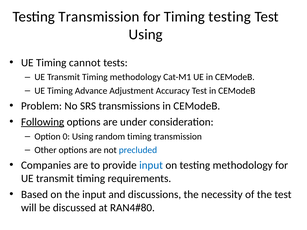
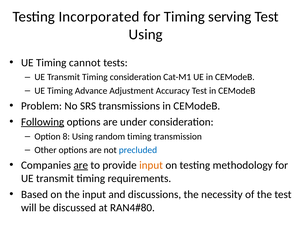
Testing Transmission: Transmission -> Incorporated (99, 17)
Timing testing: testing -> serving (230, 17)
Timing methodology: methodology -> consideration (136, 77)
0: 0 -> 8 (66, 137)
are underline: none -> present (81, 165)
input colour: blue -> orange (151, 165)
